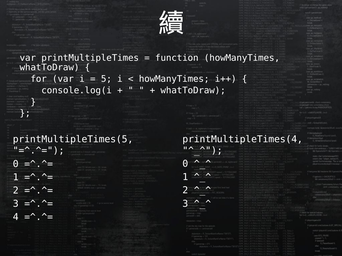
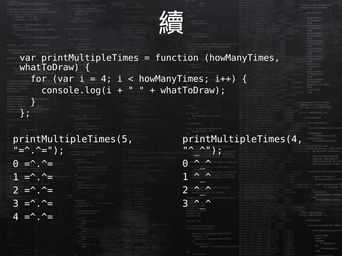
5: 5 -> 4 (106, 79)
